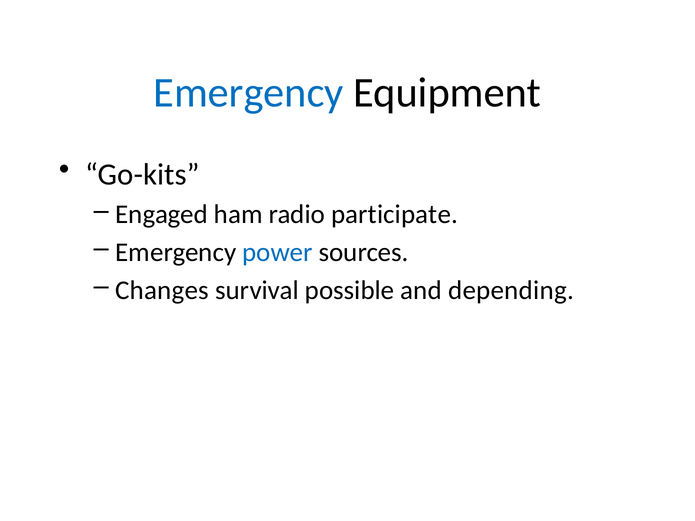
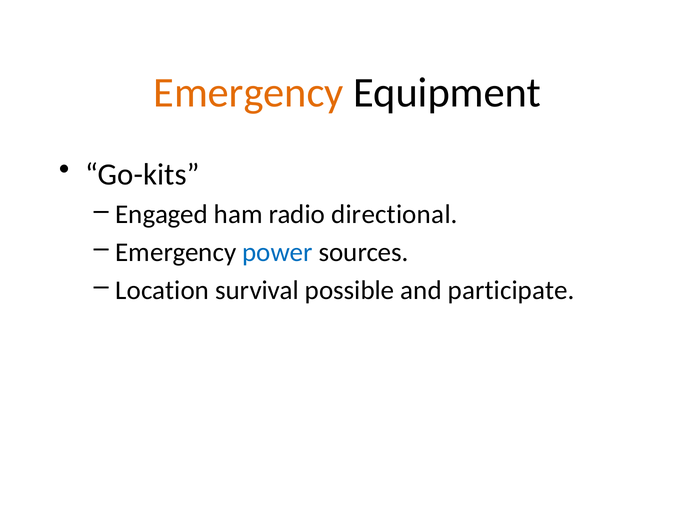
Emergency colour: blue -> orange (249, 93)
participate: participate -> directional (394, 215)
Changes: Changes -> Location (162, 290)
depending: depending -> participate (511, 290)
